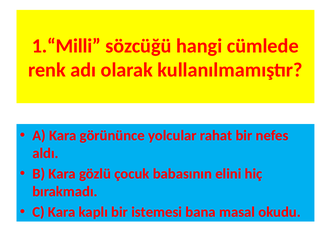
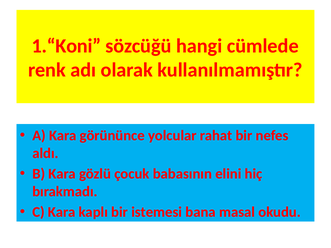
1.“Milli: 1.“Milli -> 1.“Koni (66, 46)
